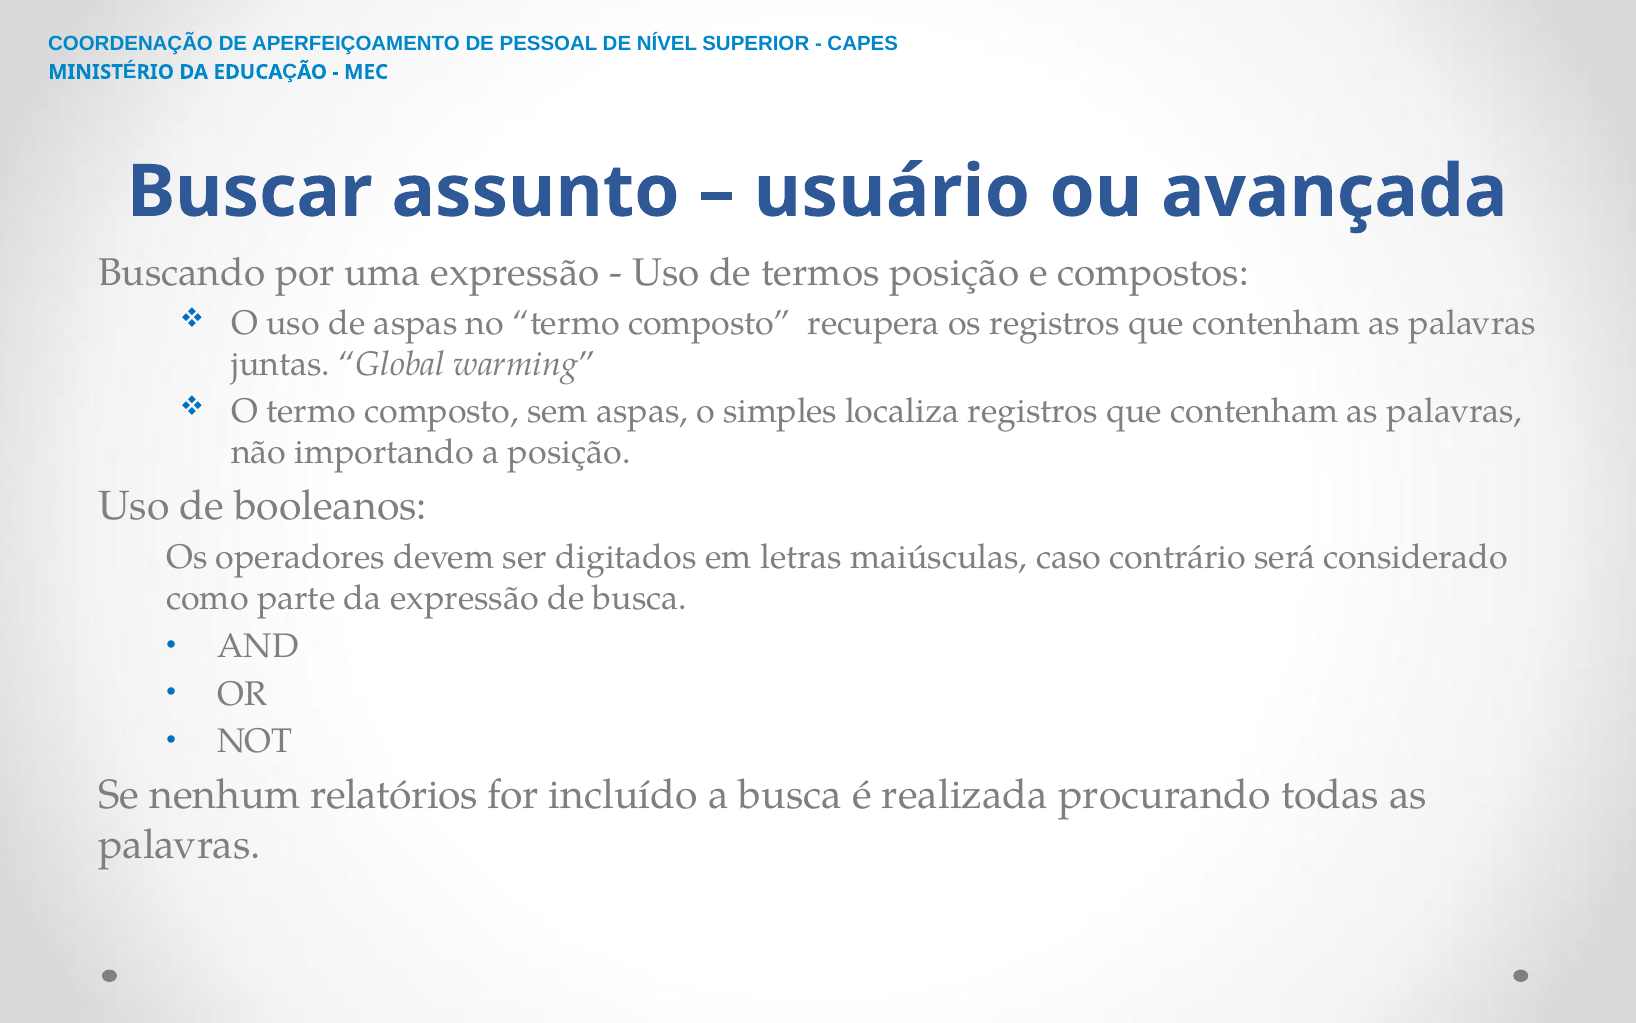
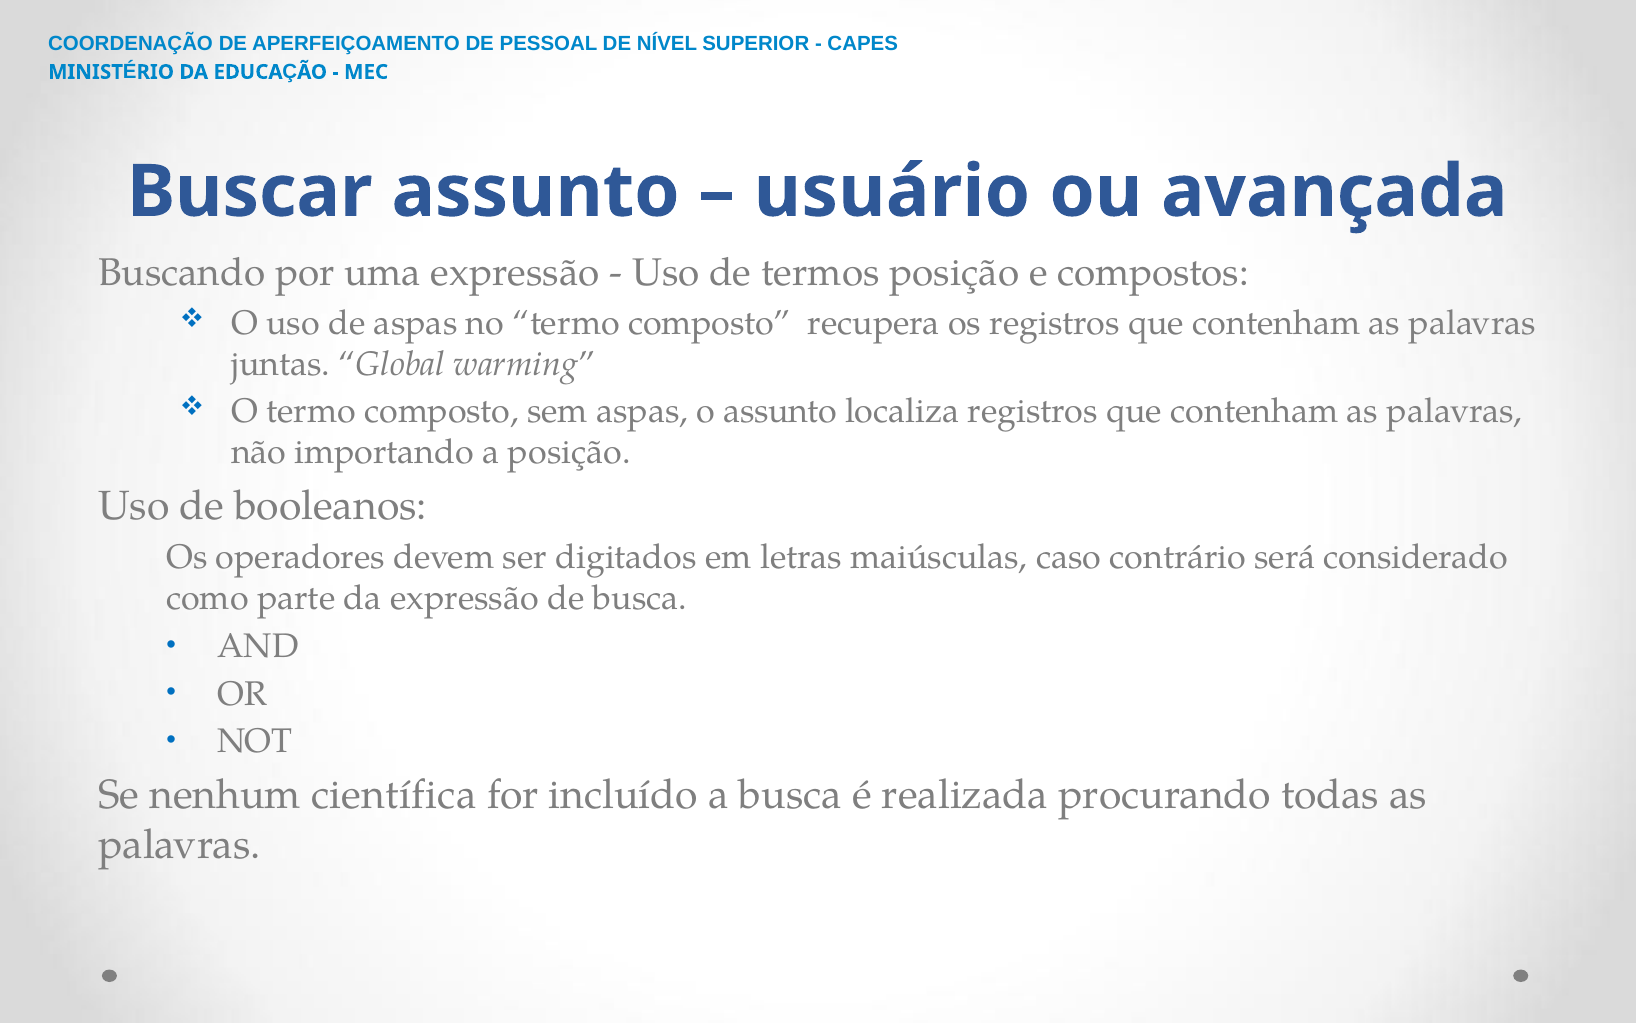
o simples: simples -> assunto (780, 411)
relatórios: relatórios -> científica (394, 795)
